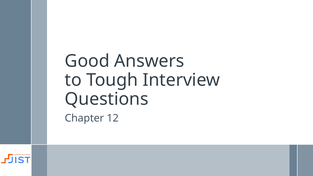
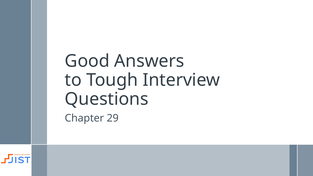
12: 12 -> 29 (113, 118)
